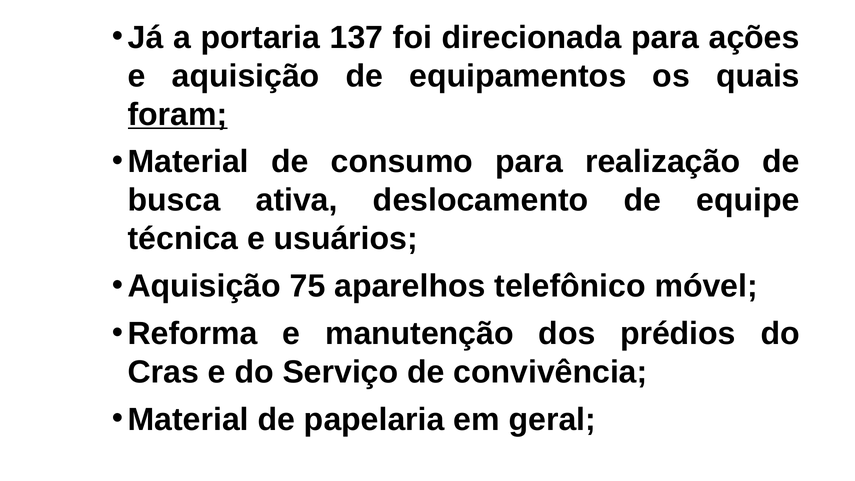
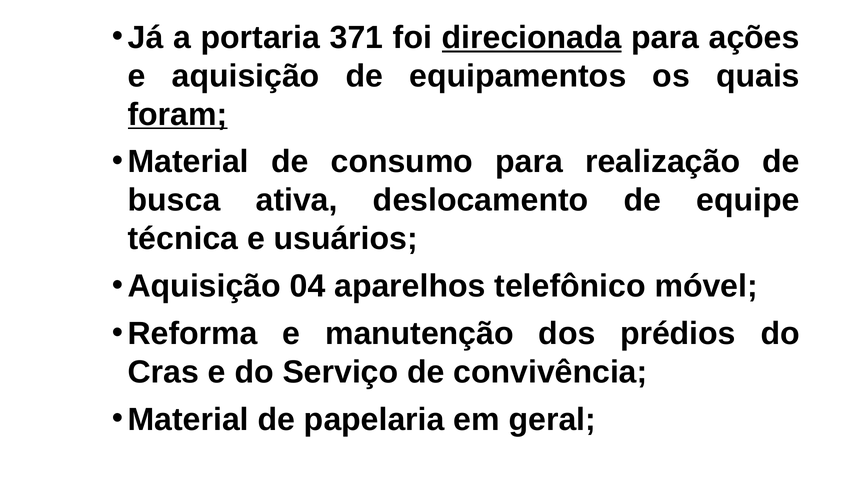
137: 137 -> 371 (357, 38)
direcionada underline: none -> present (532, 38)
75: 75 -> 04 (308, 286)
